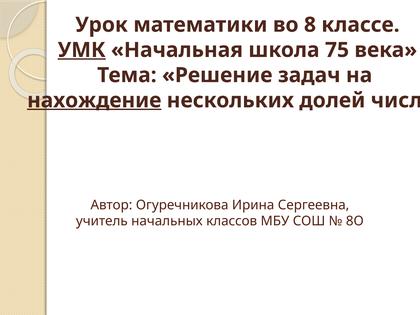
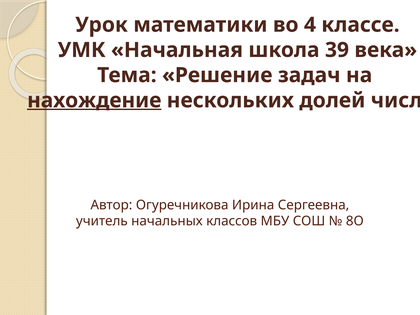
8: 8 -> 4 (310, 25)
УМК underline: present -> none (82, 50)
75: 75 -> 39 (337, 50)
